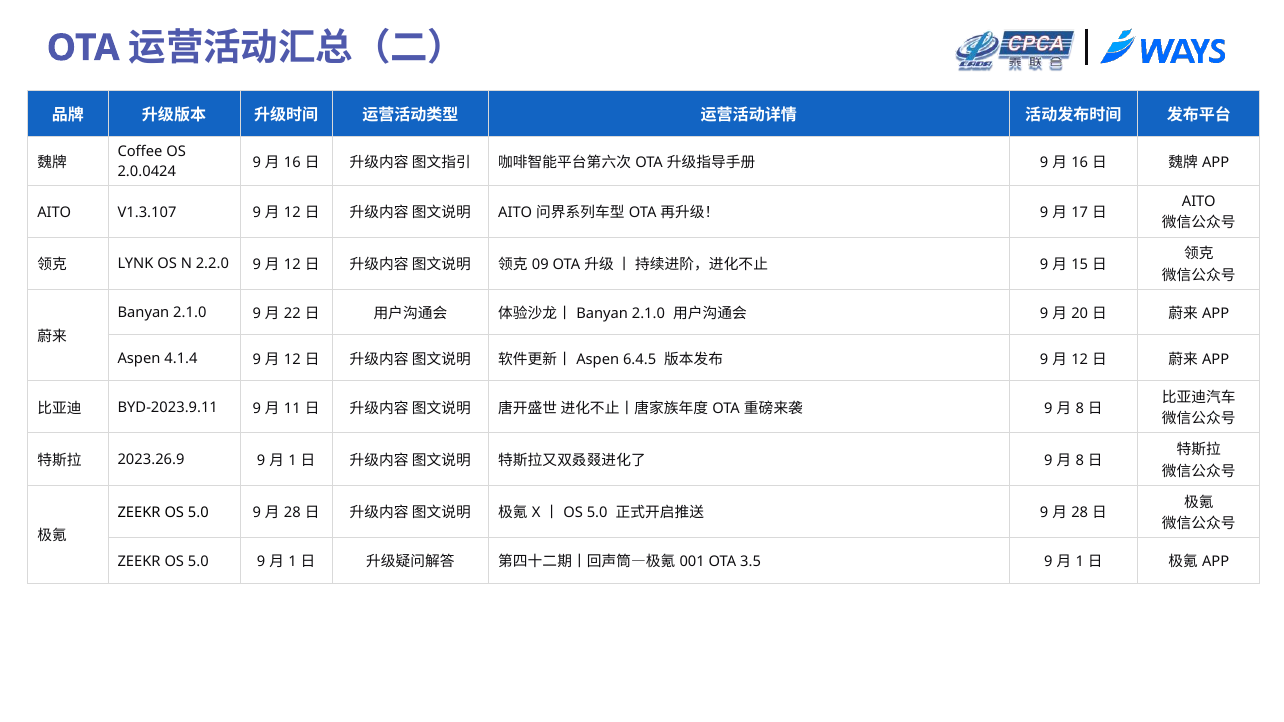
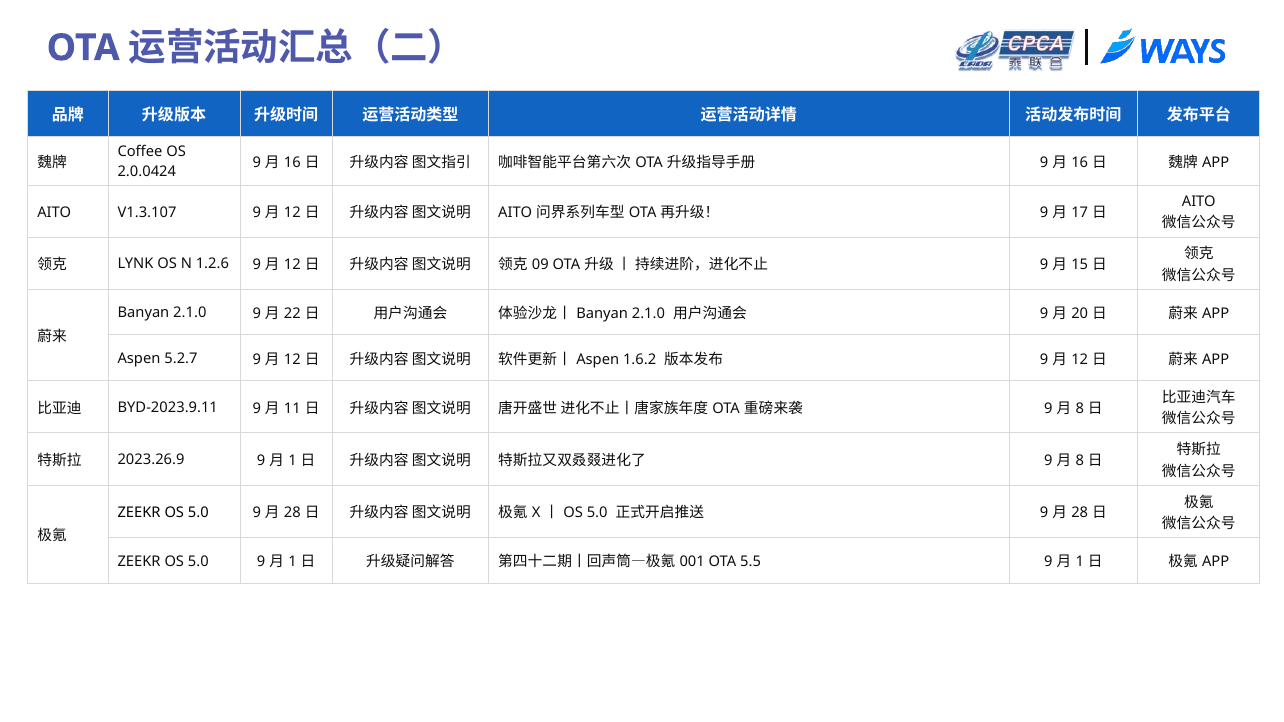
2.2.0: 2.2.0 -> 1.2.6 (212, 264)
4.1.4: 4.1.4 -> 5.2.7 (181, 359)
6.4.5: 6.4.5 -> 1.6.2 (640, 359)
3.5: 3.5 -> 5.5 (751, 562)
